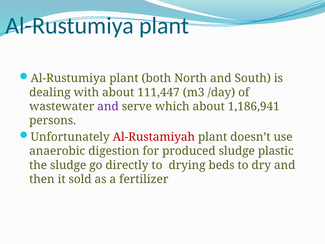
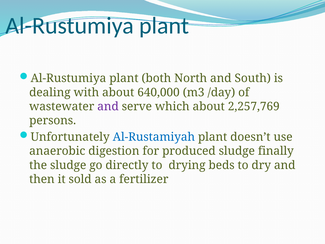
111,447: 111,447 -> 640,000 (159, 92)
1,186,941: 1,186,941 -> 2,257,769 (254, 106)
Al-Rustamiyah colour: red -> blue (154, 137)
plastic: plastic -> finally (276, 151)
